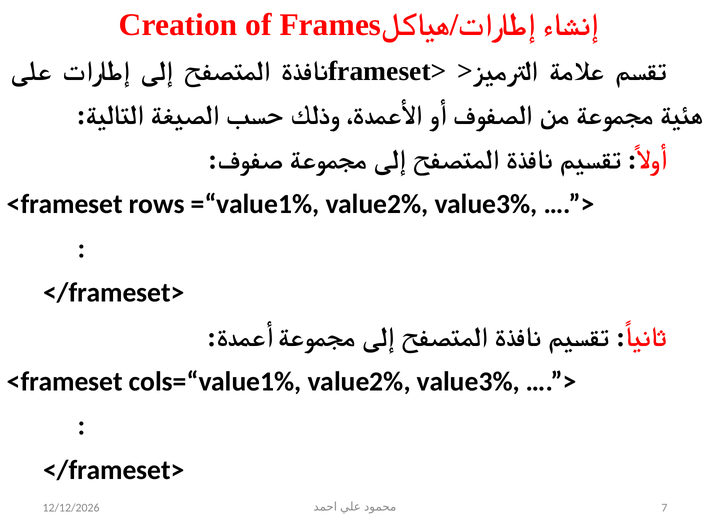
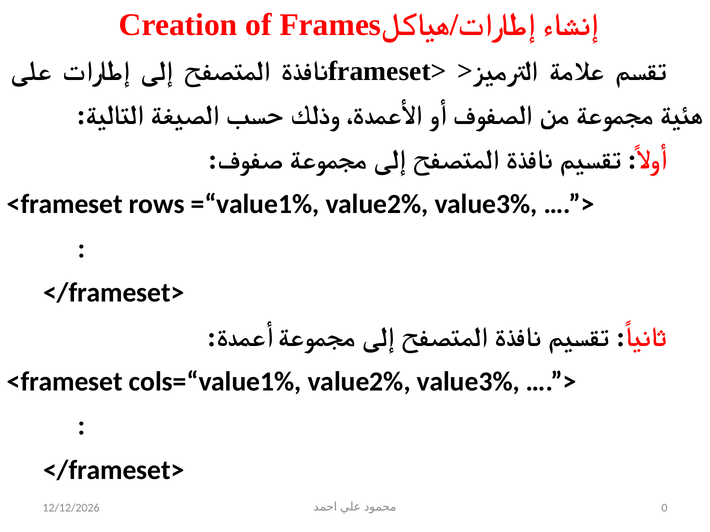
7: 7 -> 0 (664, 508)
